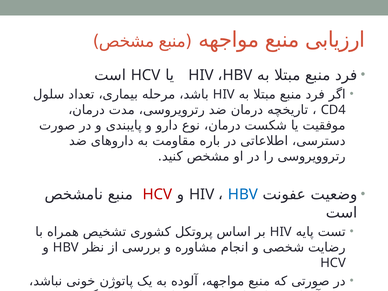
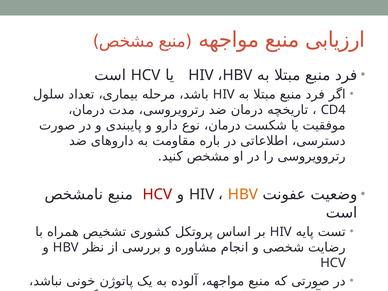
HBV colour: blue -> orange (243, 194)
